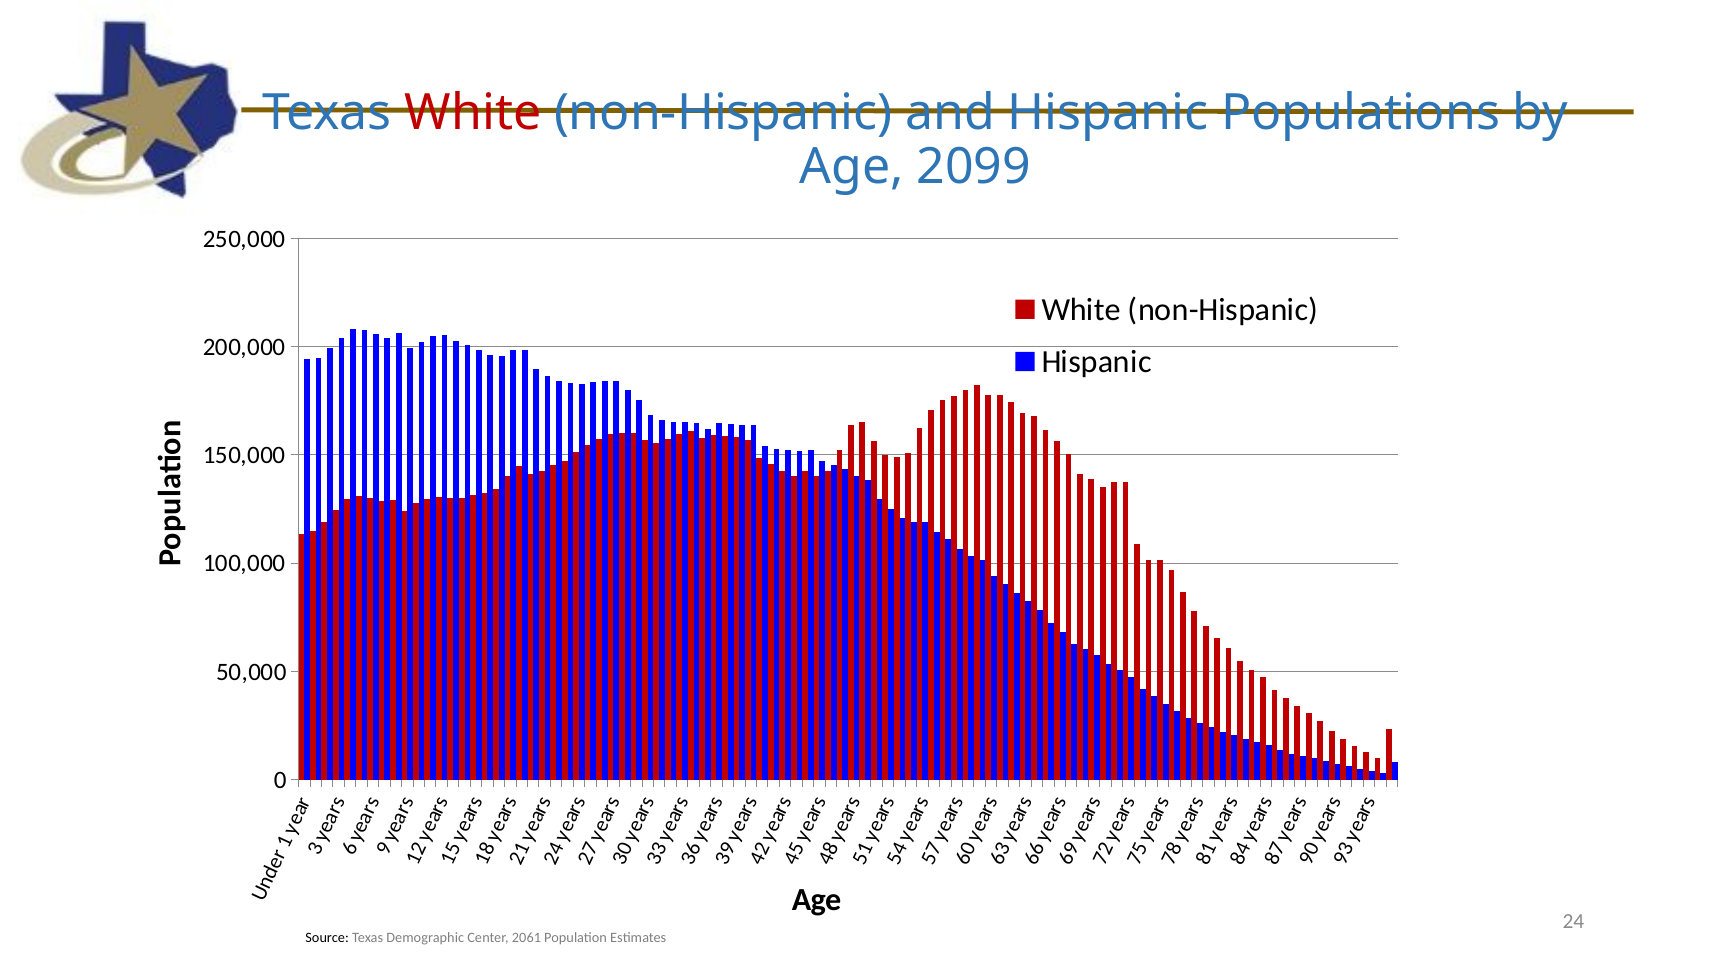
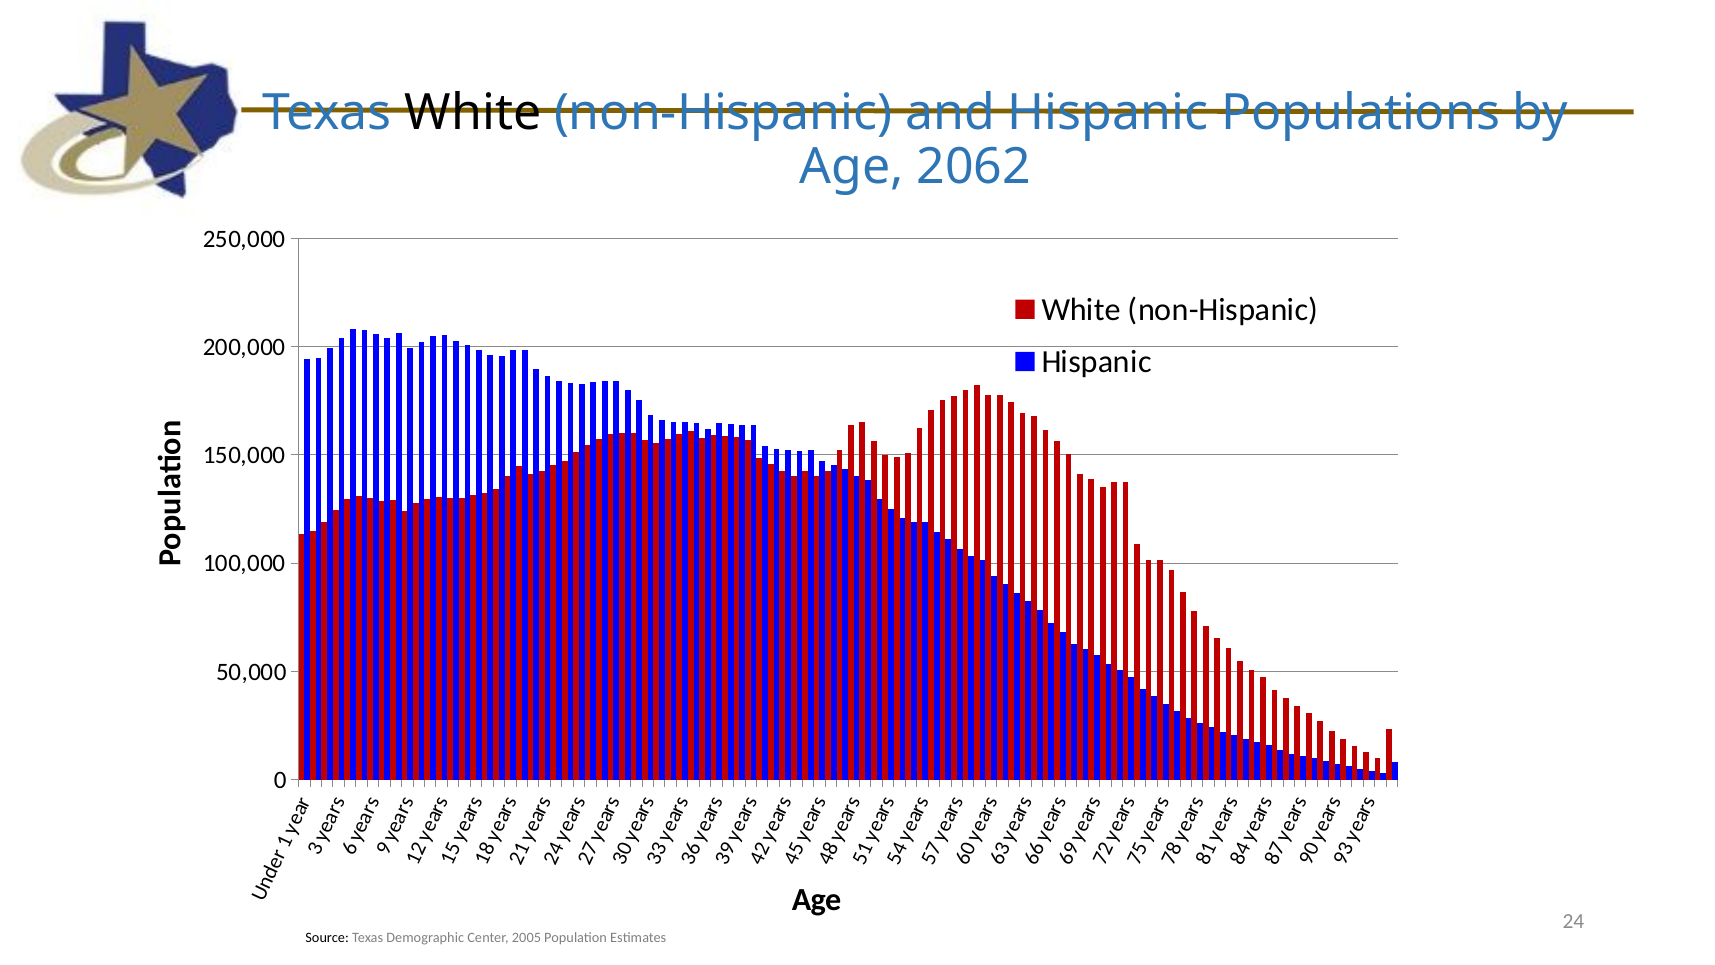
White colour: red -> black (473, 113)
2099: 2099 -> 2062 (974, 167)
2061: 2061 -> 2005 (526, 938)
